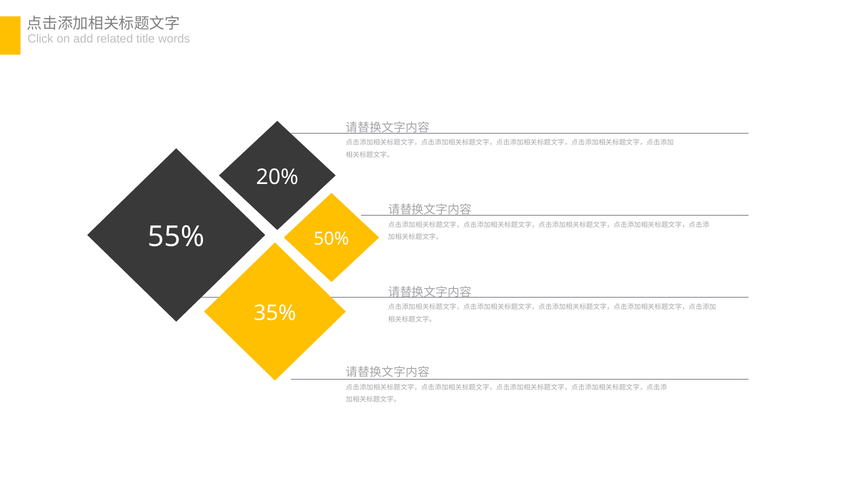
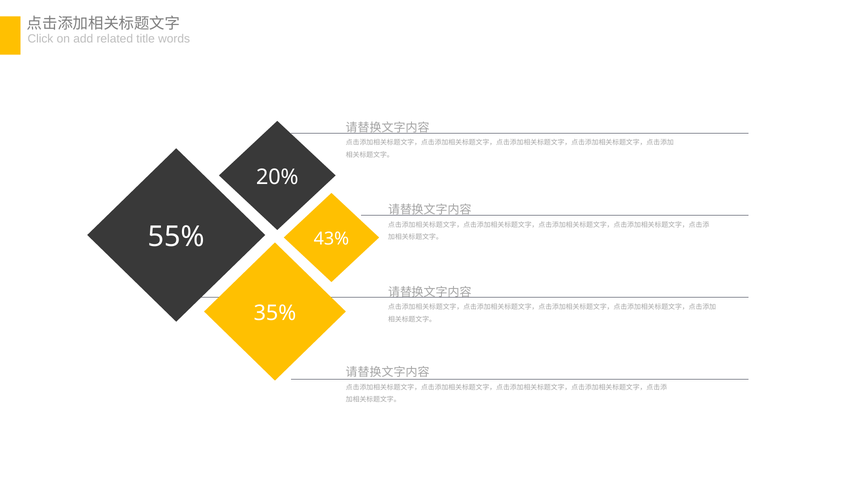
50%: 50% -> 43% (331, 239)
